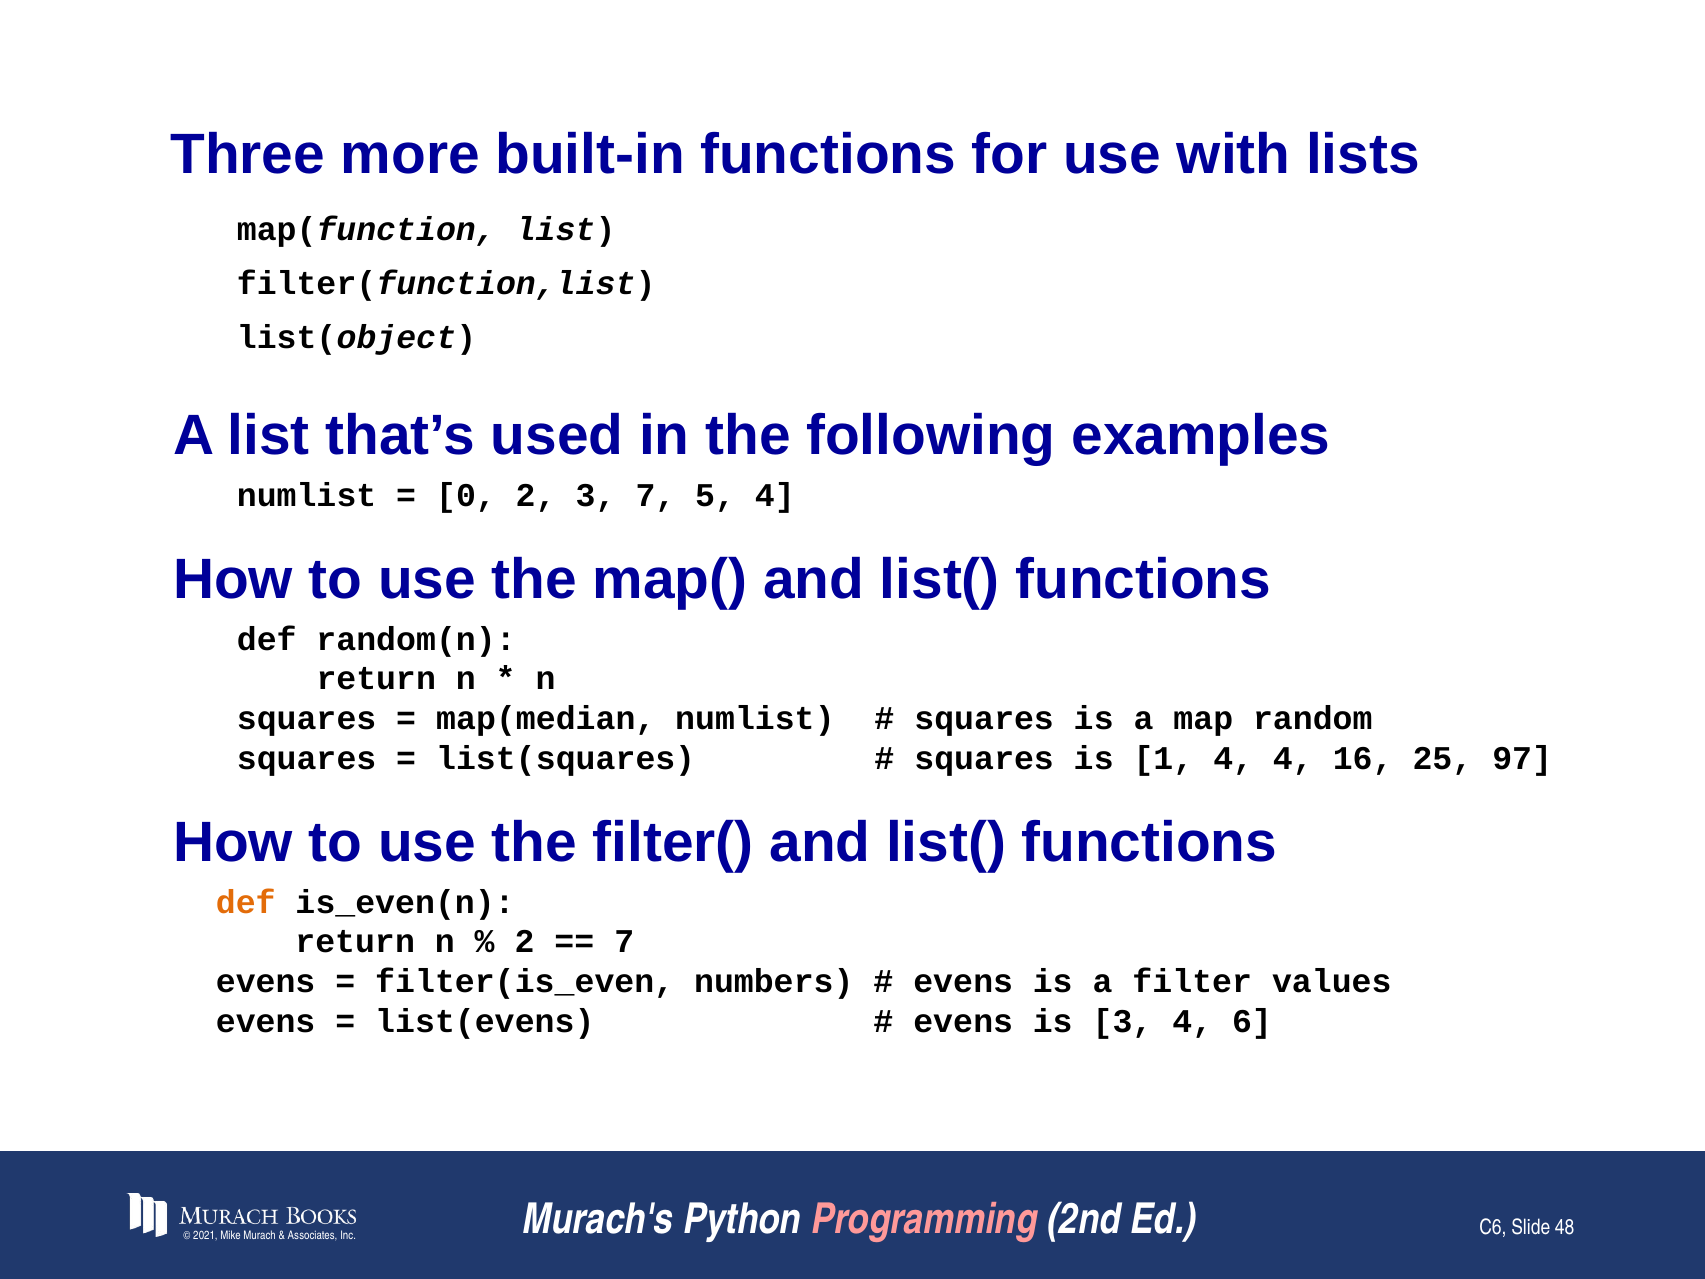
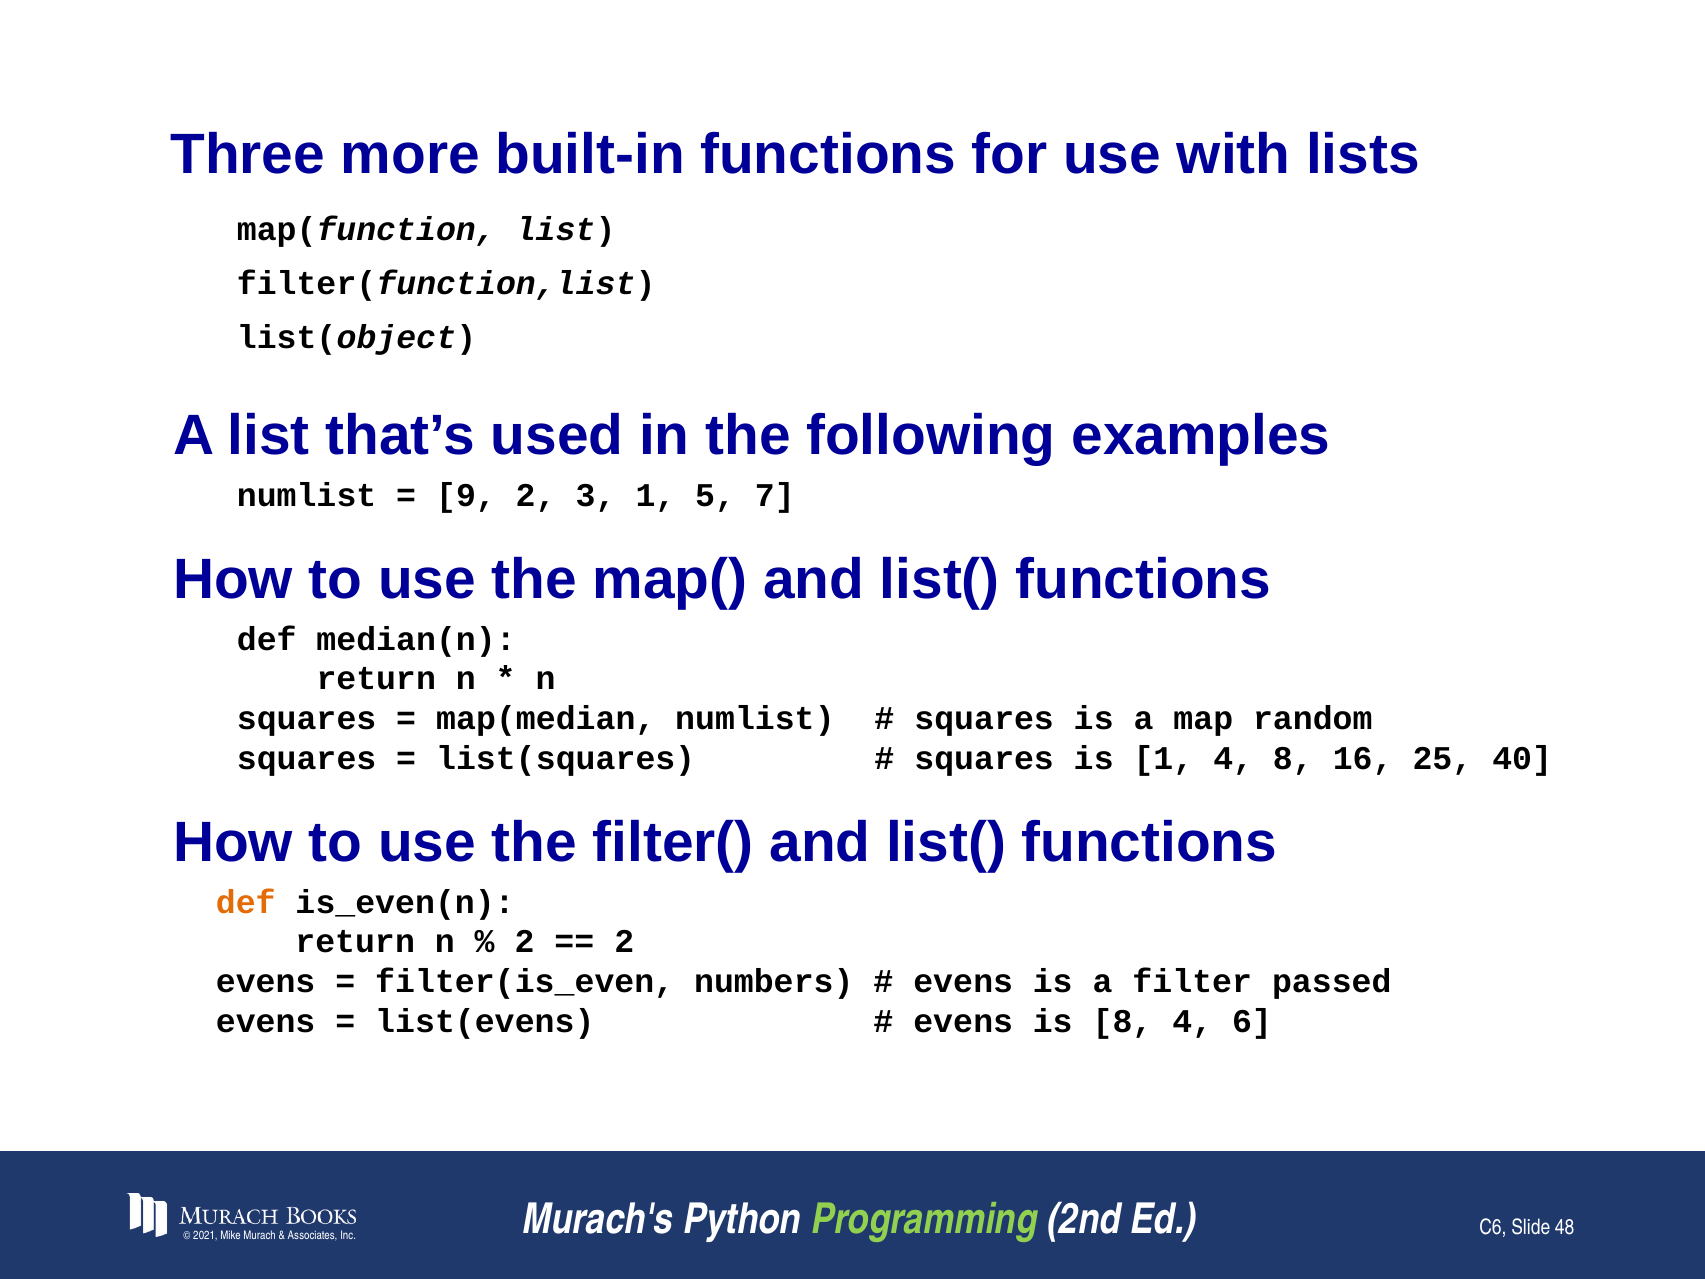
0: 0 -> 9 (466, 495)
3 7: 7 -> 1 (655, 495)
5 4: 4 -> 7 (775, 495)
random(n: random(n -> median(n (416, 639)
4 4: 4 -> 8 (1293, 758)
97: 97 -> 40 (1522, 758)
7: 7 -> 2 (624, 942)
values: values -> passed (1332, 982)
is 3: 3 -> 8 (1123, 1021)
Programming colour: pink -> light green (924, 1219)
